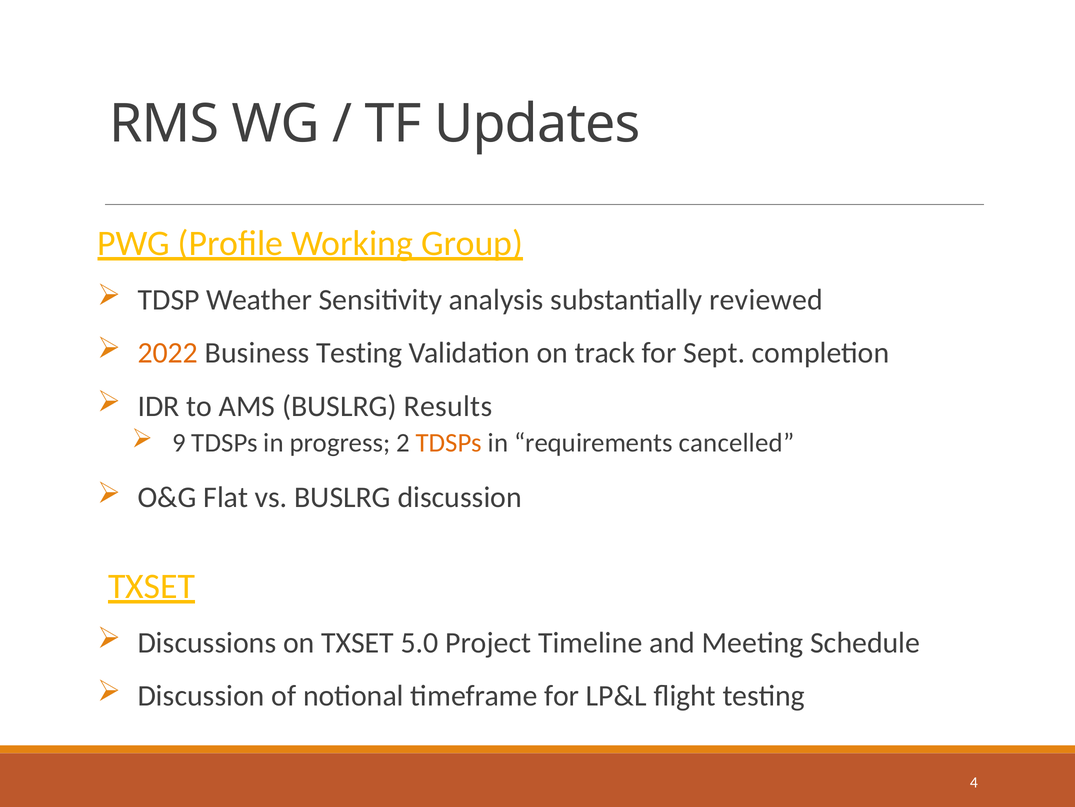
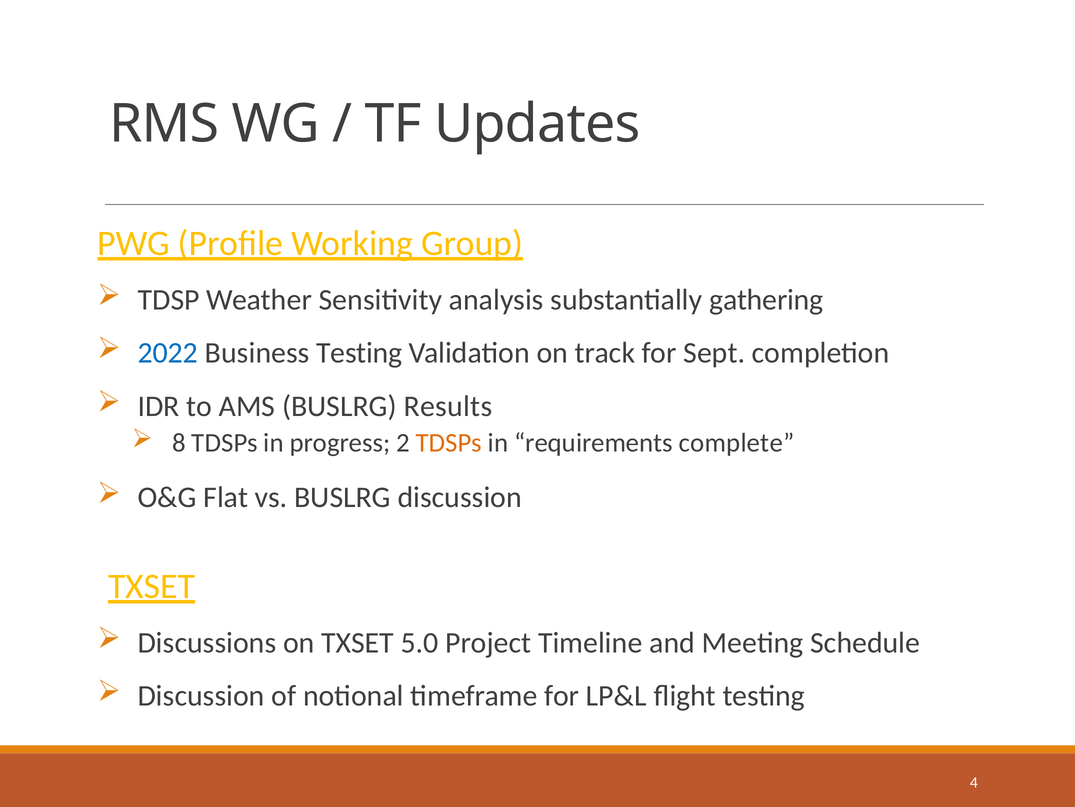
reviewed: reviewed -> gathering (766, 299)
2022 colour: orange -> blue (168, 353)
9: 9 -> 8 (179, 443)
cancelled: cancelled -> complete (737, 443)
